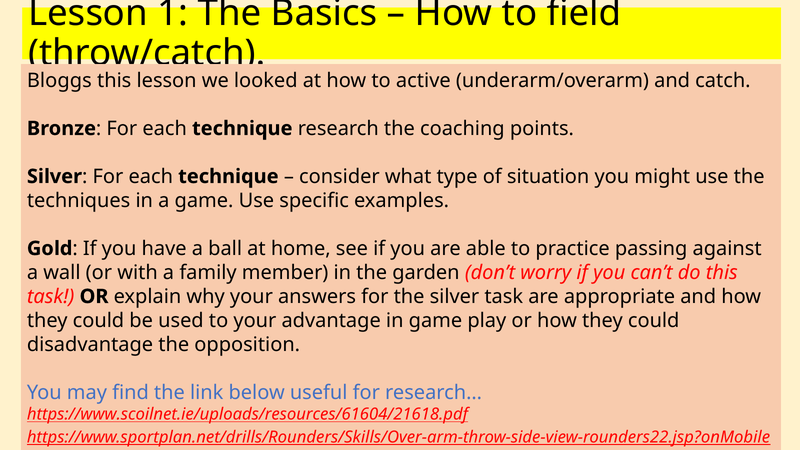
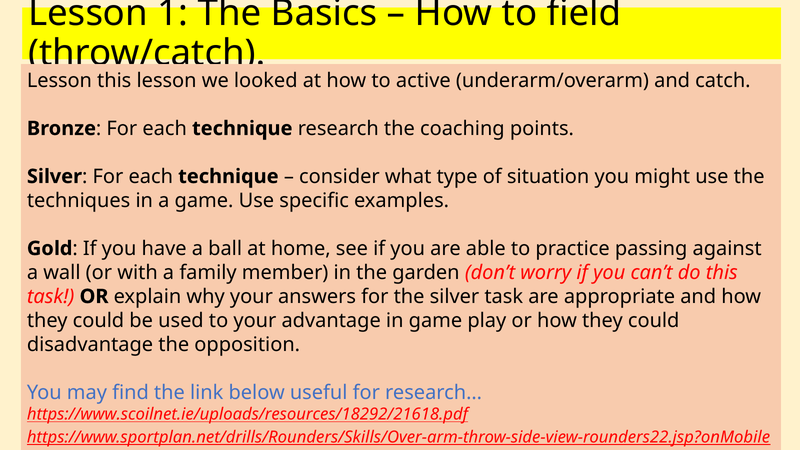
Bloggs: Bloggs -> Lesson (59, 80)
https://www.scoilnet.ie/uploads/resources/61604/21618.pdf: https://www.scoilnet.ie/uploads/resources/61604/21618.pdf -> https://www.scoilnet.ie/uploads/resources/18292/21618.pdf (247, 414)
